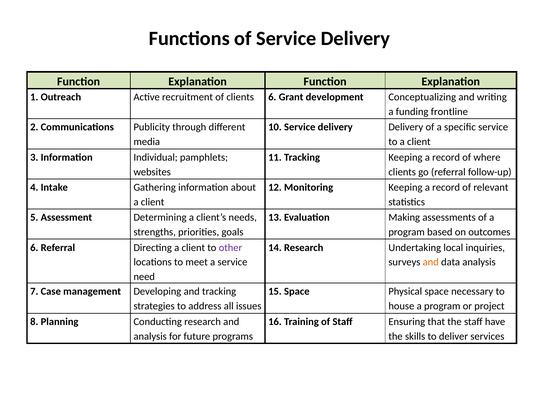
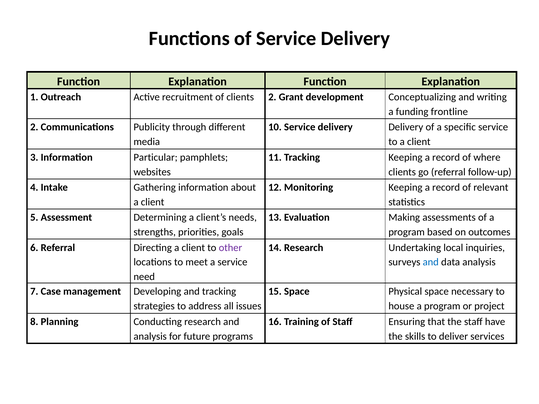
clients 6: 6 -> 2 (272, 97)
Individual: Individual -> Particular (156, 157)
and colour: orange -> blue (431, 262)
